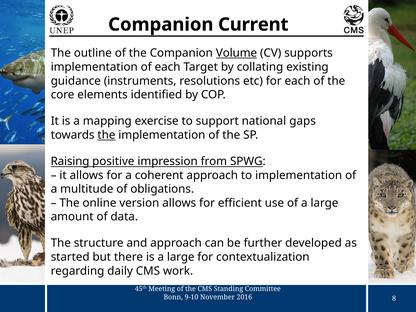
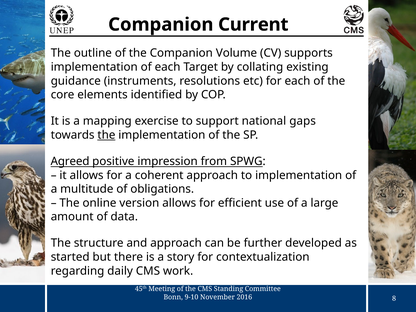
Volume underline: present -> none (236, 53)
Raising: Raising -> Agreed (70, 161)
is a large: large -> story (181, 257)
